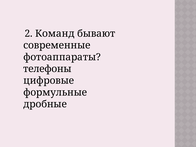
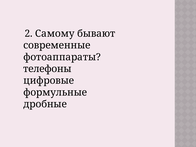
Команд: Команд -> Самому (55, 34)
